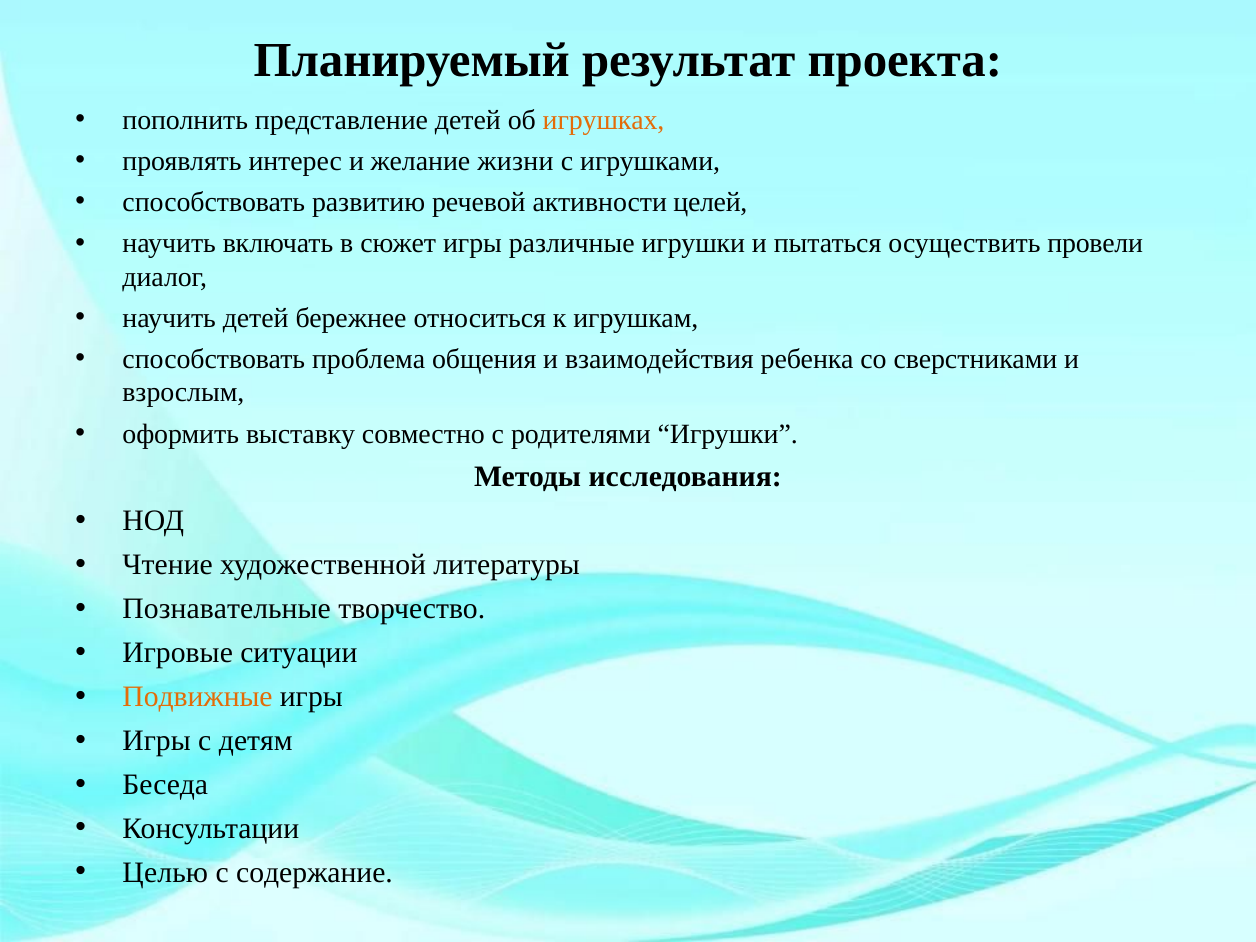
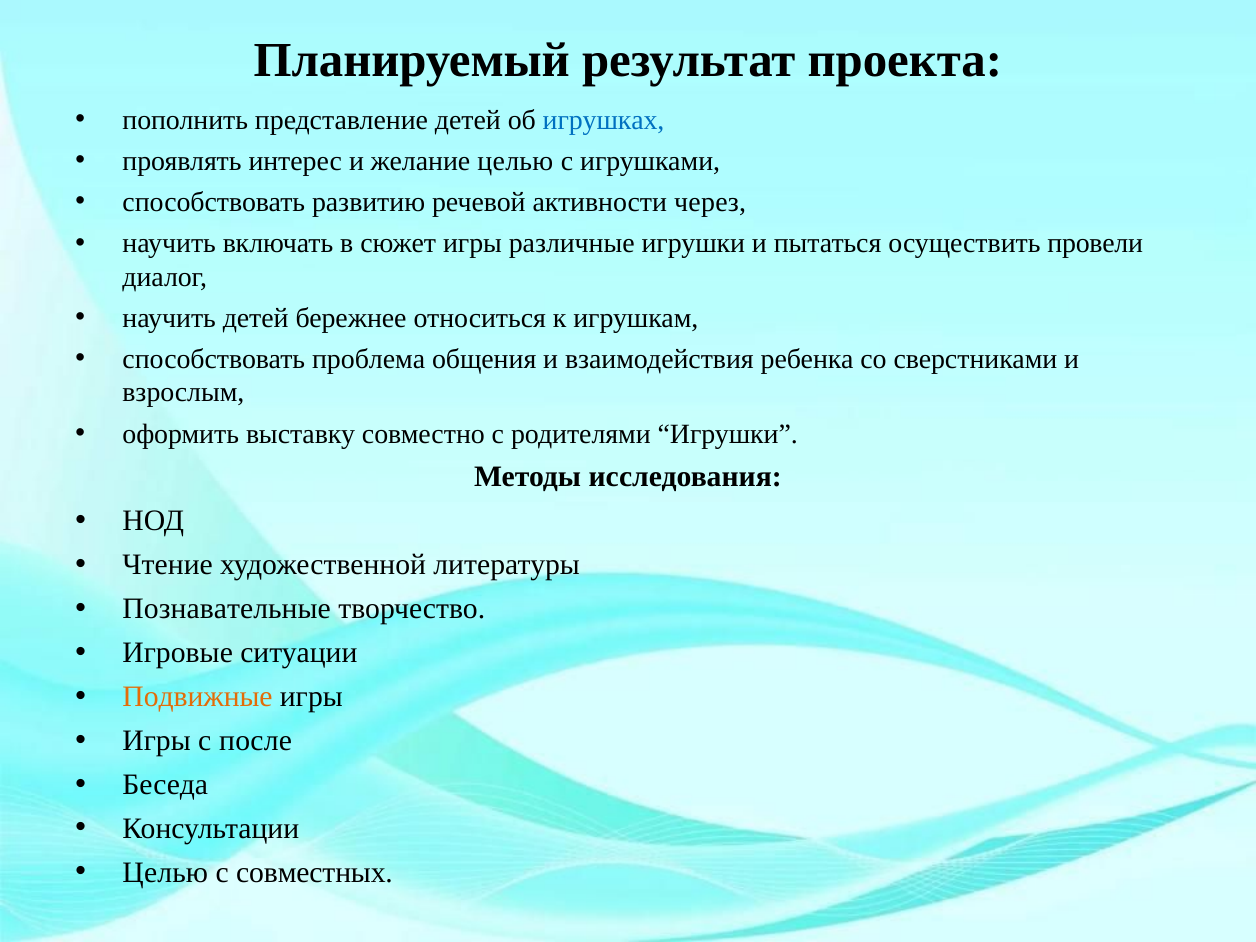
игрушках colour: orange -> blue (604, 120)
желание жизни: жизни -> целью (515, 161)
целей: целей -> через (710, 202)
детям: детям -> после (256, 741)
содержание: содержание -> совместных (315, 873)
